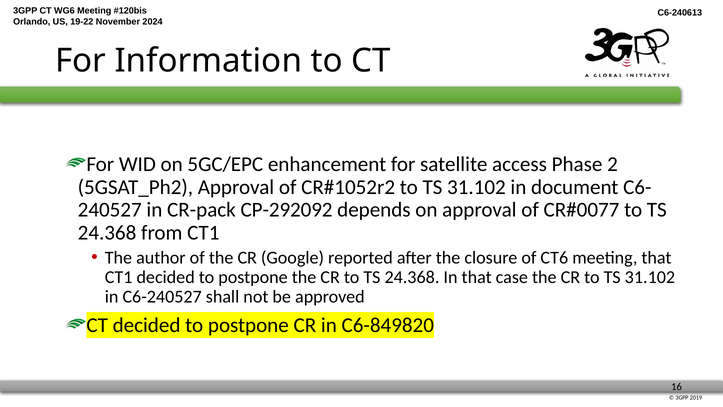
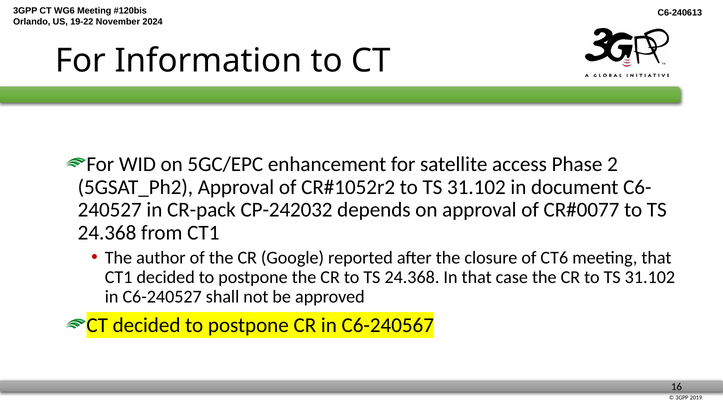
CP-292092: CP-292092 -> CP-242032 (287, 210)
C6-849820: C6-849820 -> C6-240567 (388, 325)
